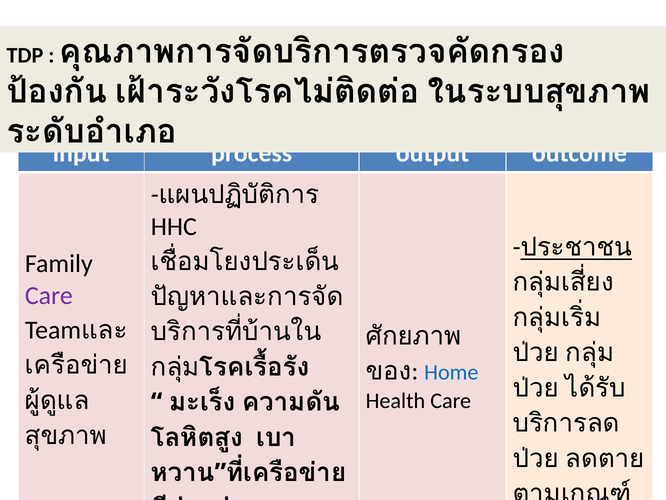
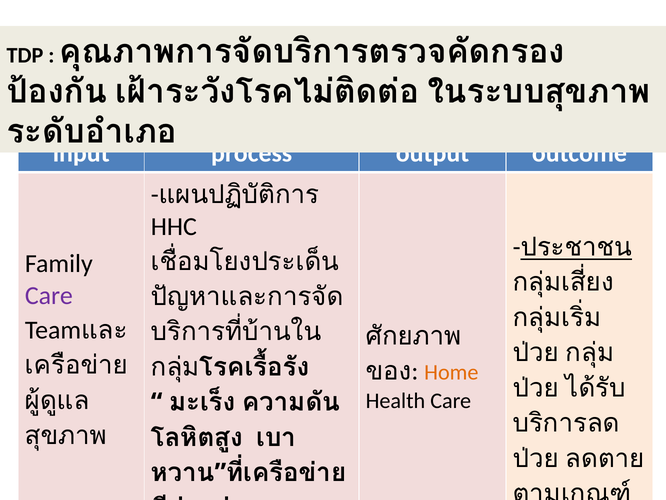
Home colour: blue -> orange (451, 372)
